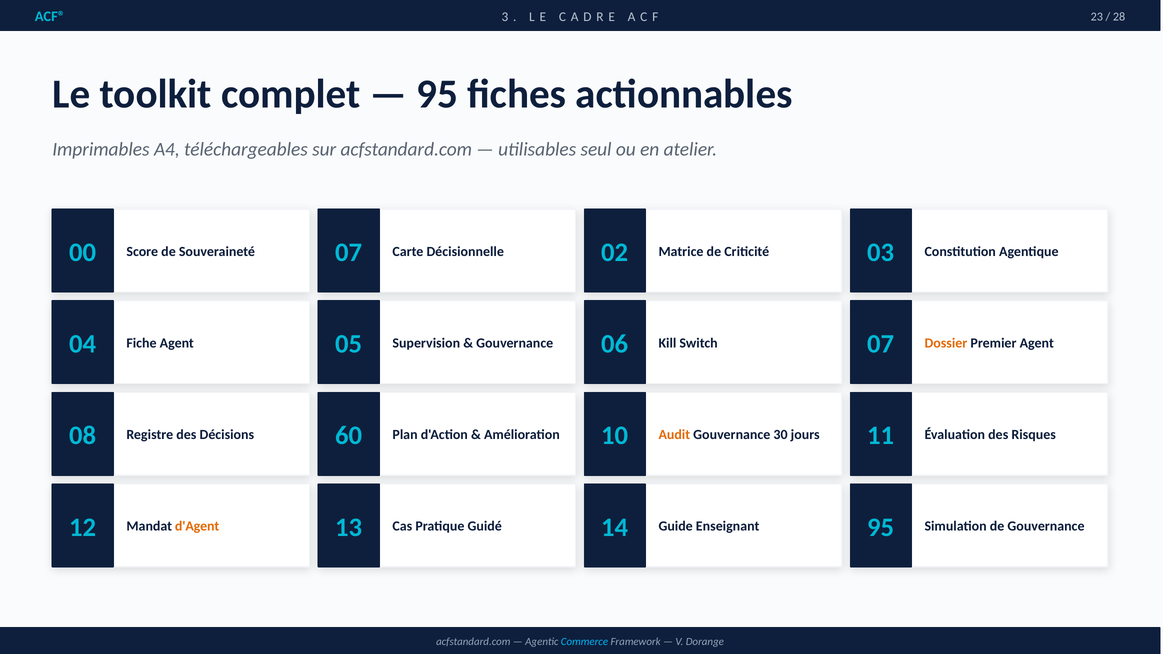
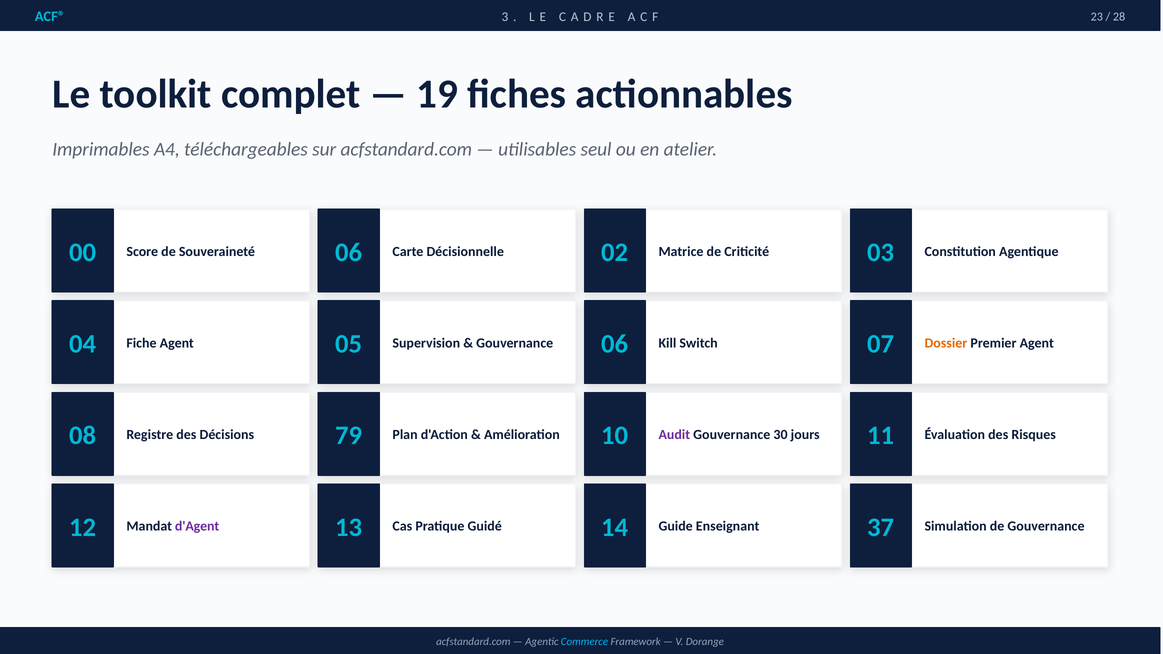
95: 95 -> 19 (437, 94)
Souveraineté 07: 07 -> 06 (349, 253)
60: 60 -> 79 (349, 436)
Audit colour: orange -> purple (674, 435)
d'Agent colour: orange -> purple (197, 527)
Enseignant 95: 95 -> 37 (881, 527)
